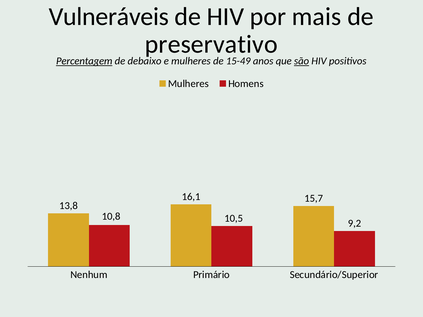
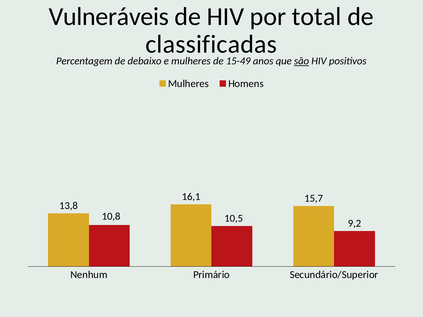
mais: mais -> total (317, 17)
preservativo: preservativo -> classificadas (211, 44)
Percentagem underline: present -> none (84, 61)
